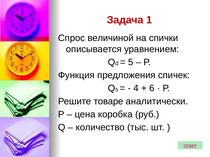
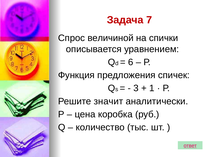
1: 1 -> 7 (149, 20)
5: 5 -> 6 (131, 62)
4: 4 -> 3 (136, 89)
6: 6 -> 1 (152, 89)
товаре: товаре -> значит (108, 102)
